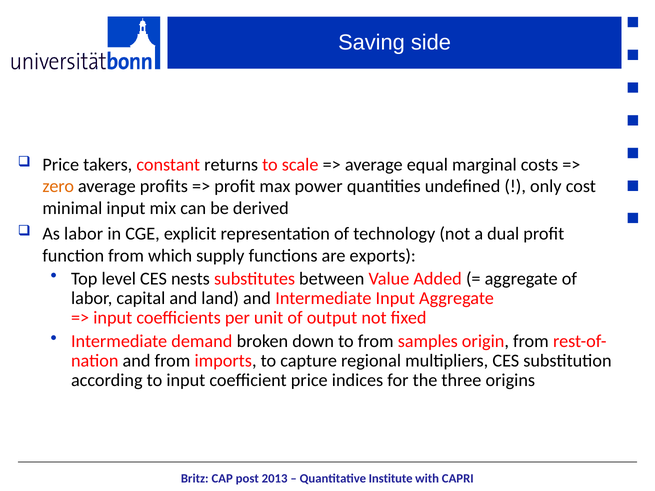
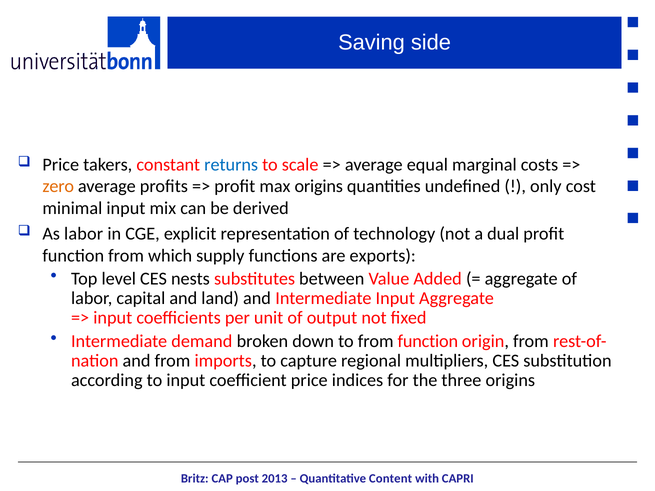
returns colour: black -> blue (231, 165)
max power: power -> origins (319, 187)
from samples: samples -> function (428, 341)
Institute: Institute -> Content (391, 479)
